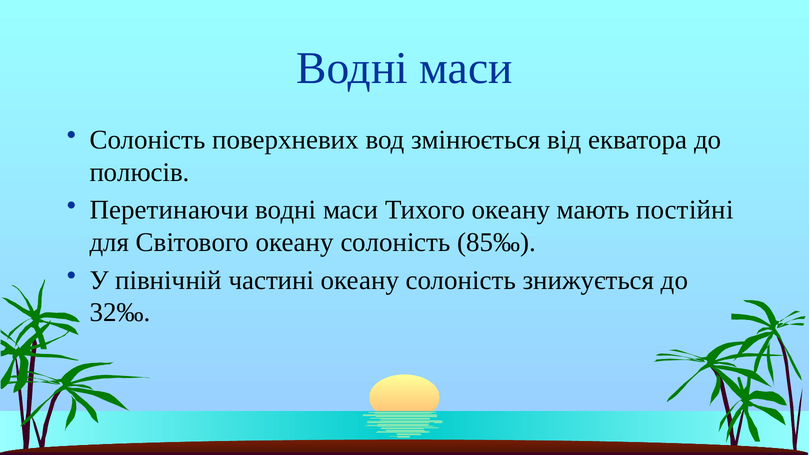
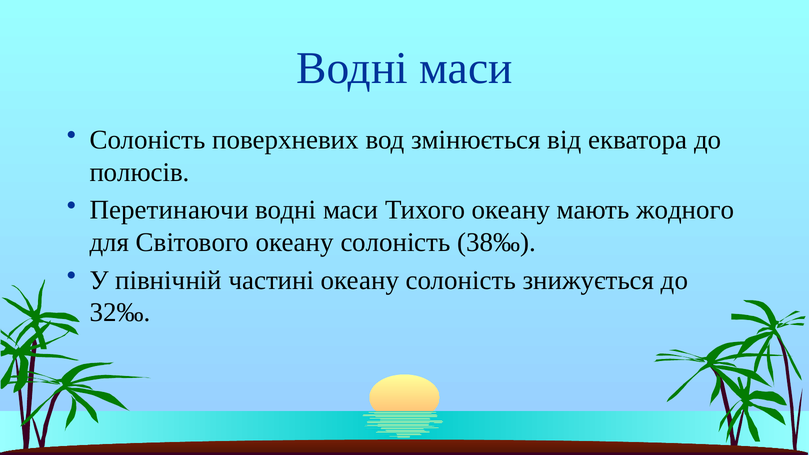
постійні: постійні -> жодного (685, 210)
85‰: 85‰ -> 38‰ (497, 242)
